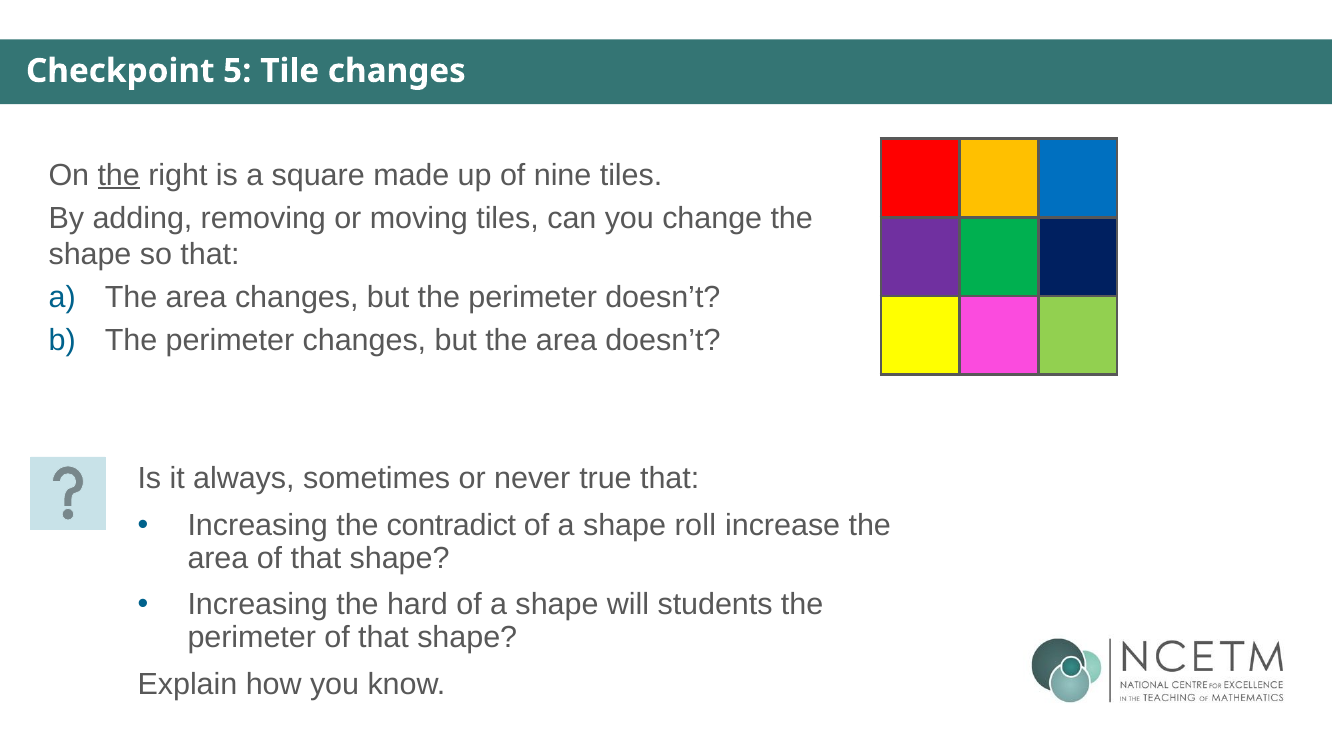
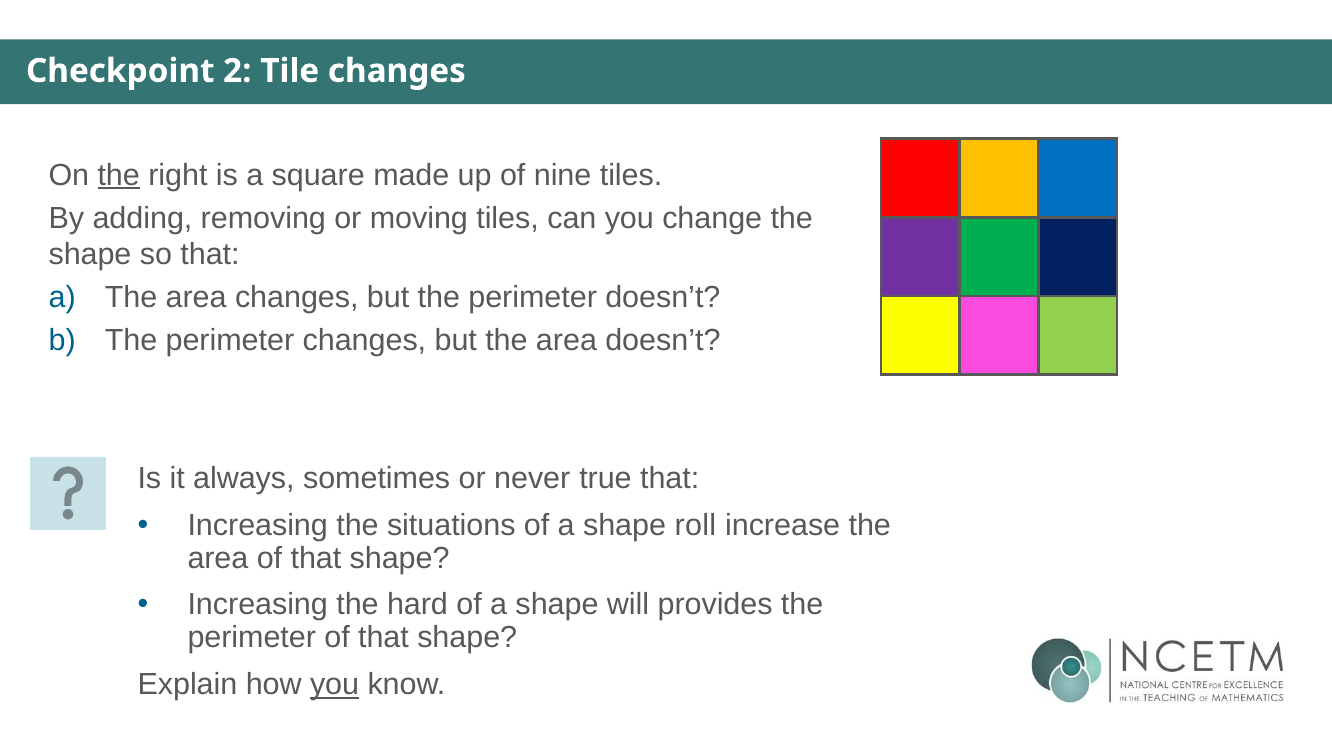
5: 5 -> 2 (237, 71)
contradict: contradict -> situations (451, 525)
students: students -> provides (715, 605)
you underline: none -> present (335, 685)
